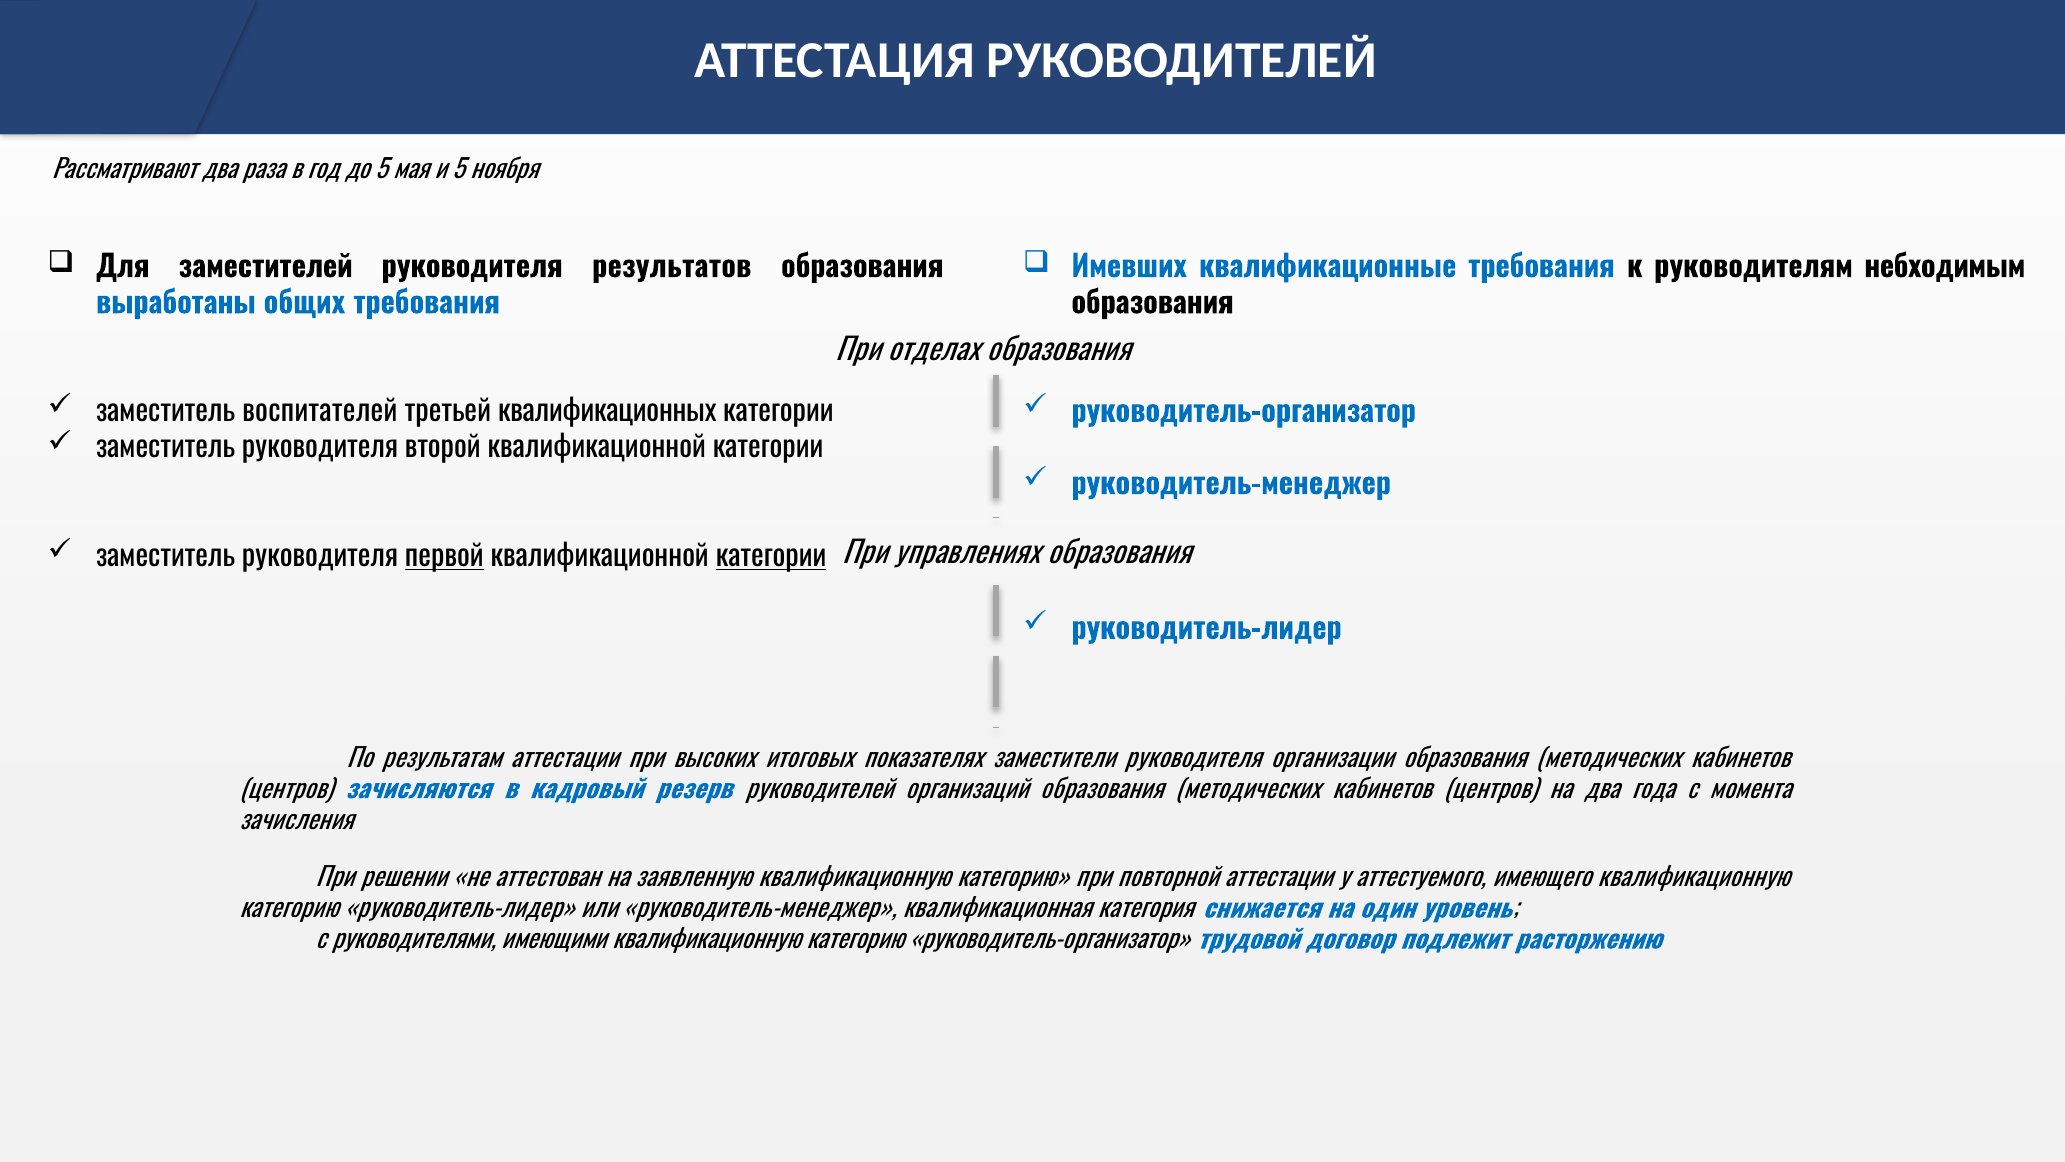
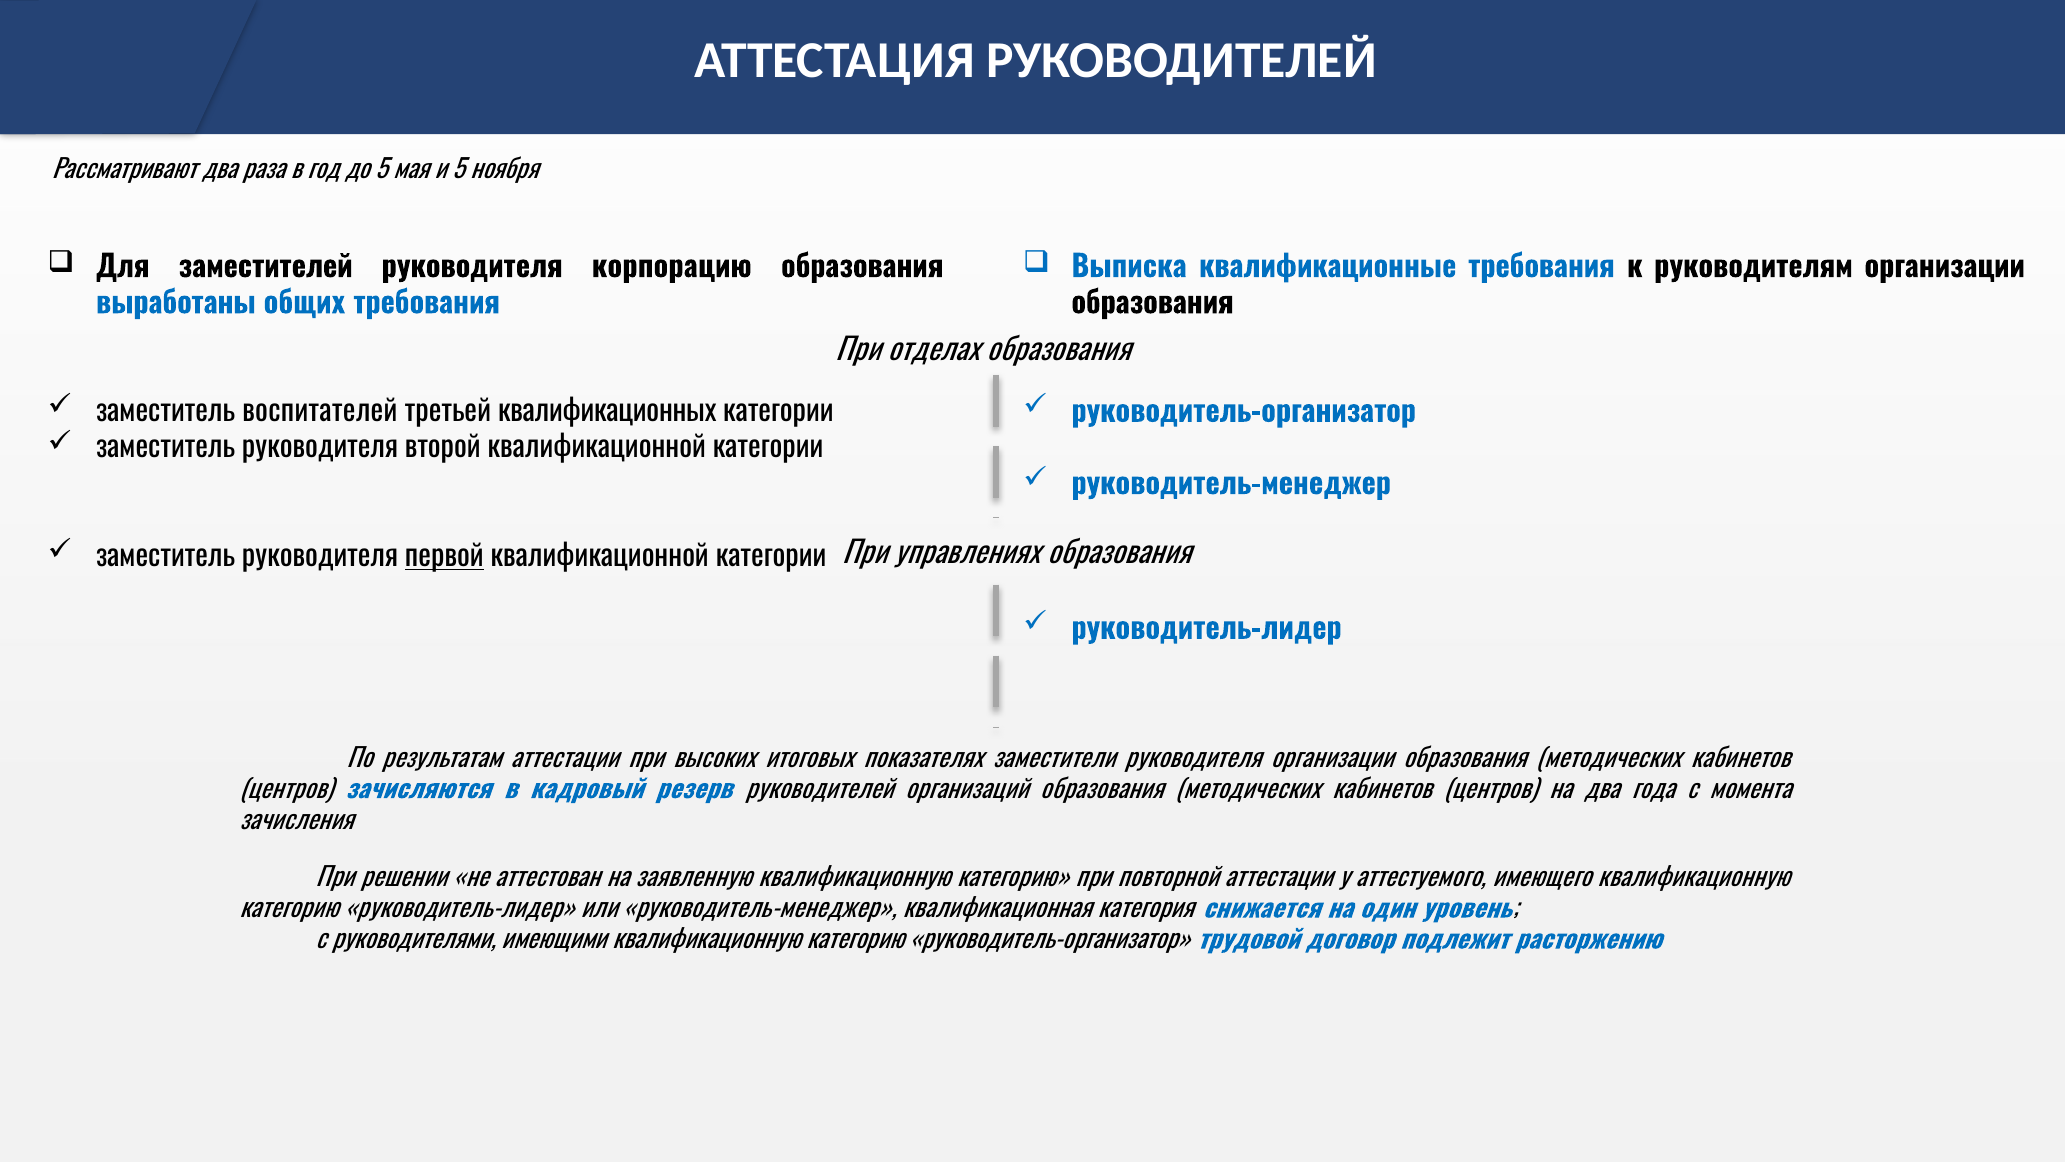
результатов: результатов -> корпорацию (672, 267)
Имевших: Имевших -> Выписка (1129, 267)
руководителям небходимым: небходимым -> организации (1945, 267)
категории underline: present -> none (771, 556)
